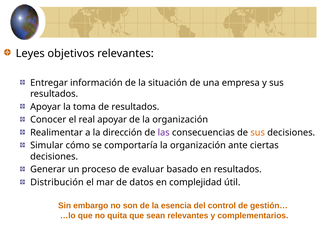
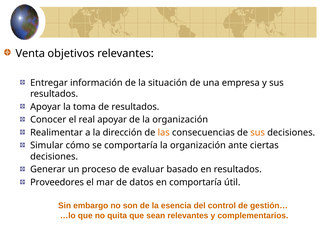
Leyes: Leyes -> Venta (30, 53)
las colour: purple -> orange (164, 132)
Distribución: Distribución -> Proveedores (57, 182)
en complejidad: complejidad -> comportaría (196, 182)
